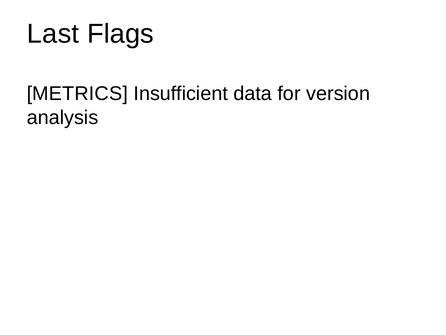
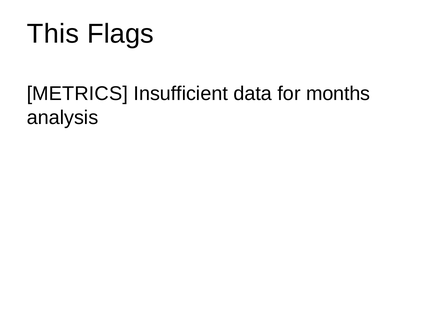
Last: Last -> This (53, 34)
version: version -> months (338, 94)
